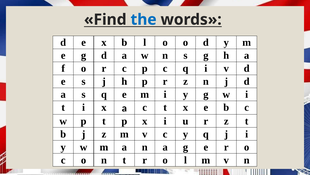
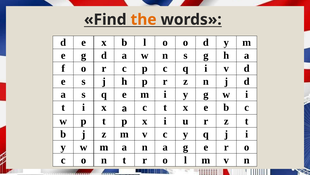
the colour: blue -> orange (144, 19)
